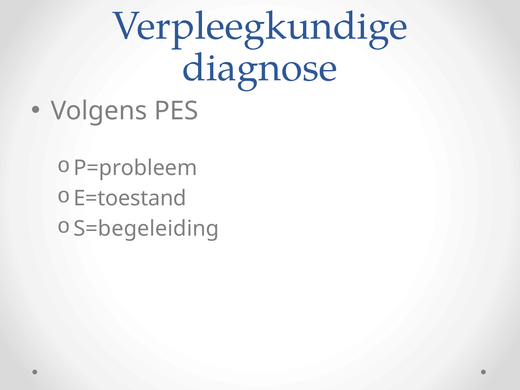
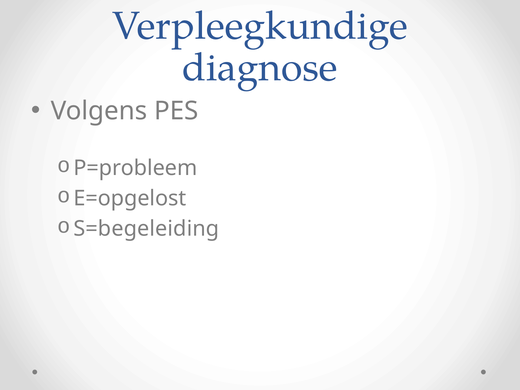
E=toestand: E=toestand -> E=opgelost (130, 198)
